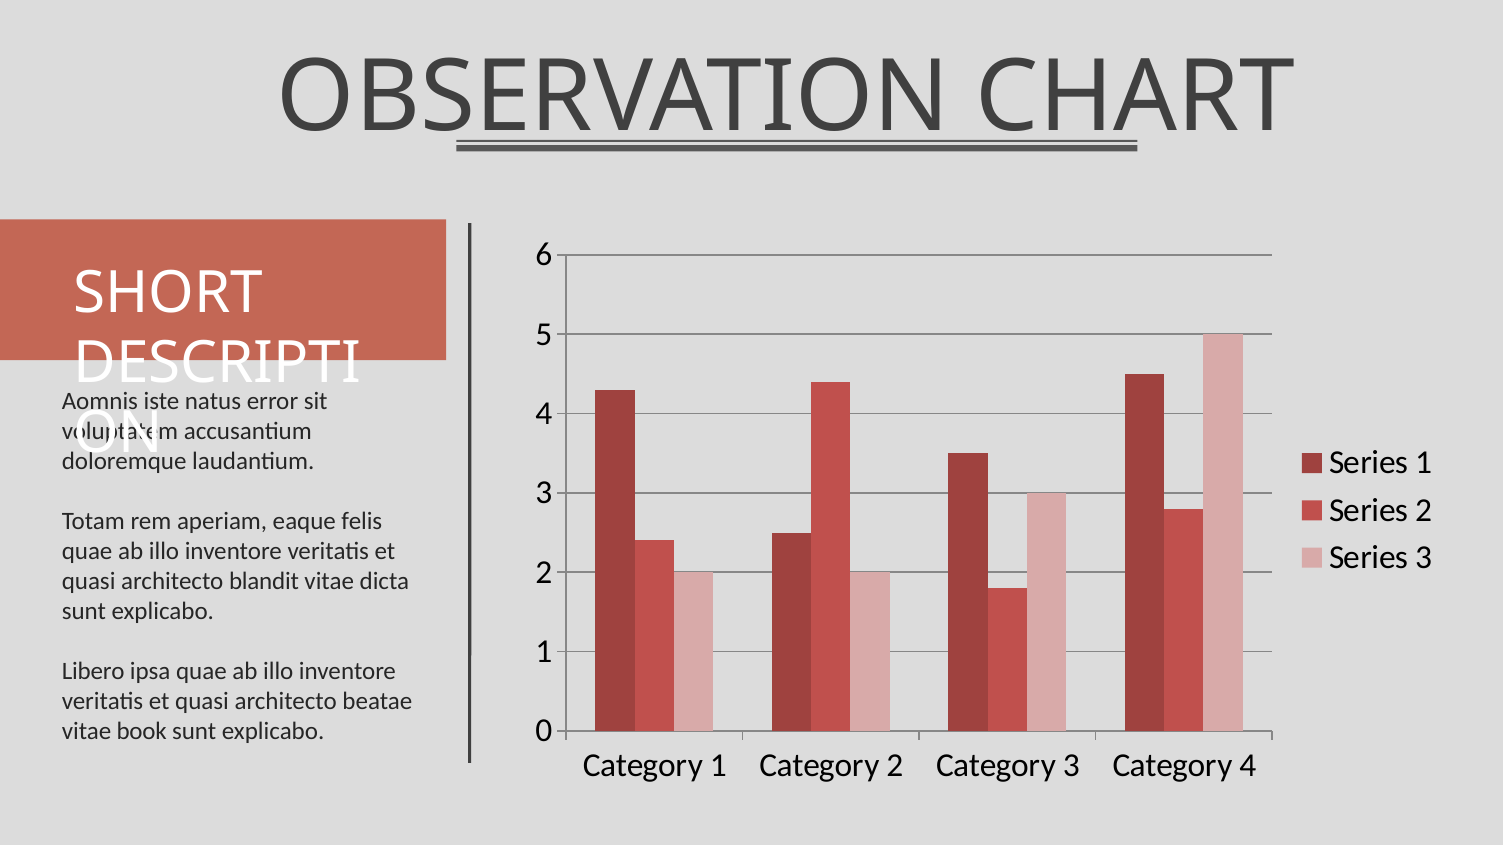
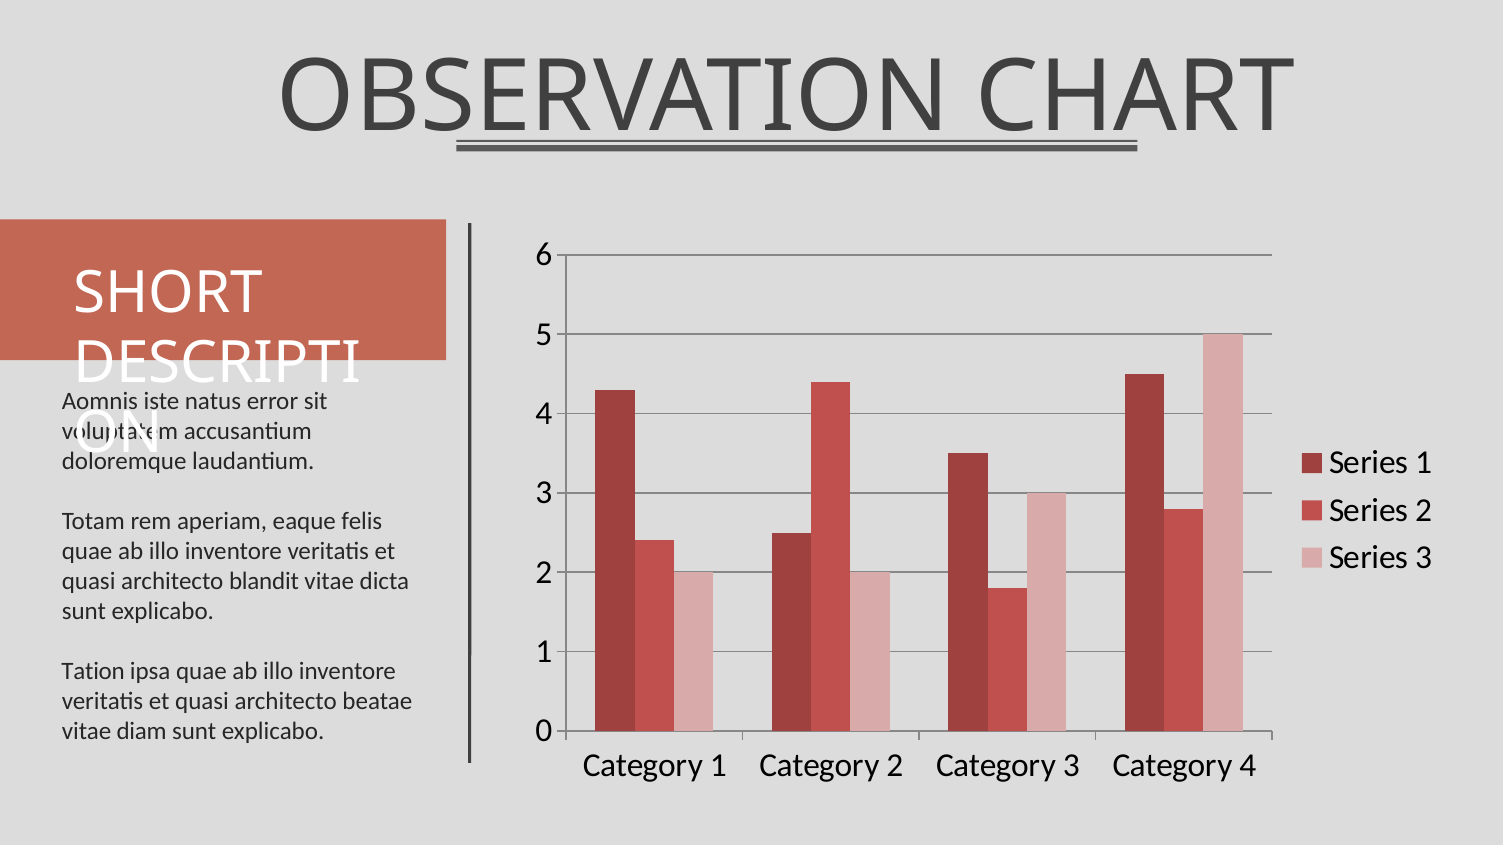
Libero: Libero -> Tation (93, 672)
book: book -> diam (142, 732)
